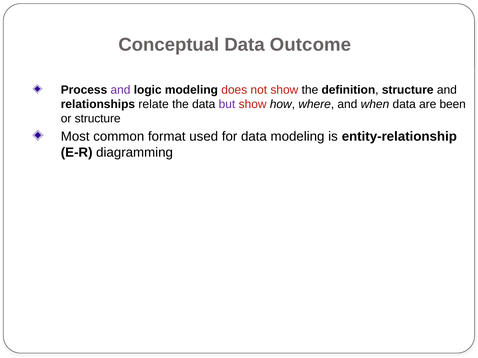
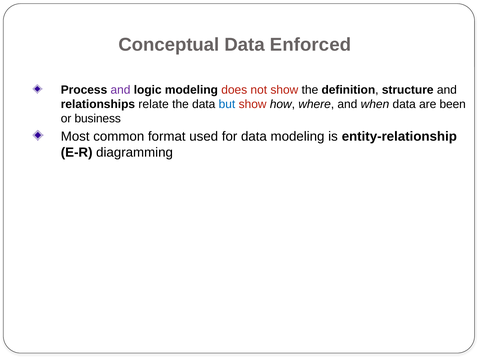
Outcome: Outcome -> Enforced (311, 45)
but colour: purple -> blue (227, 104)
or structure: structure -> business (98, 119)
